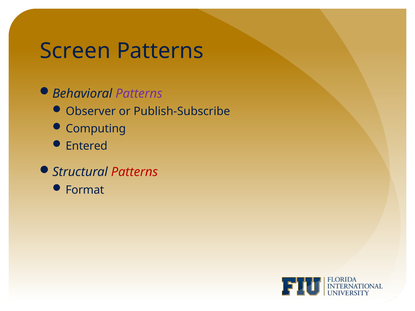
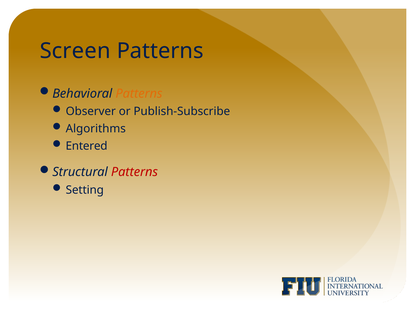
Patterns colour: purple -> orange (139, 94)
Computing: Computing -> Algorithms (96, 129)
Format: Format -> Setting (85, 190)
